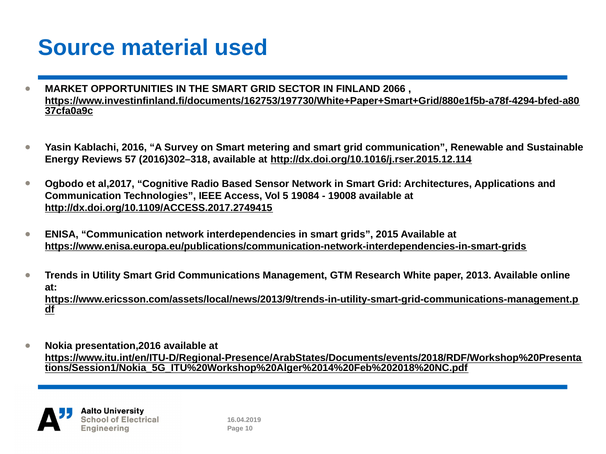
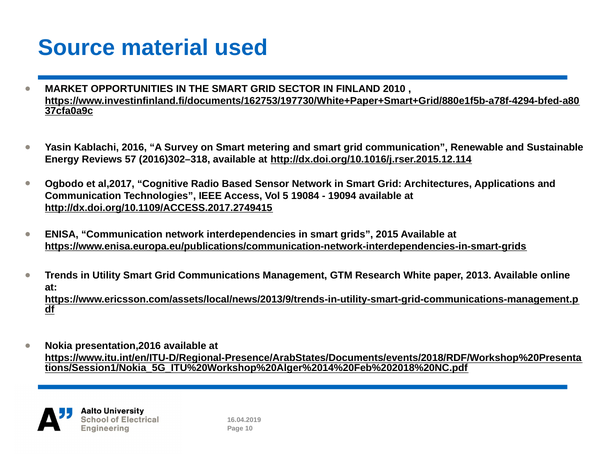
2066: 2066 -> 2010 (394, 89)
19008: 19008 -> 19094 (342, 196)
